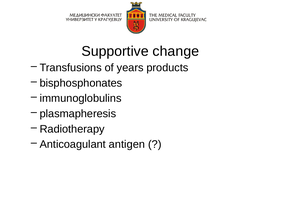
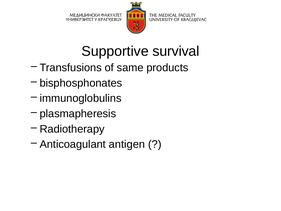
change: change -> survival (176, 51)
years: years -> same (130, 68)
